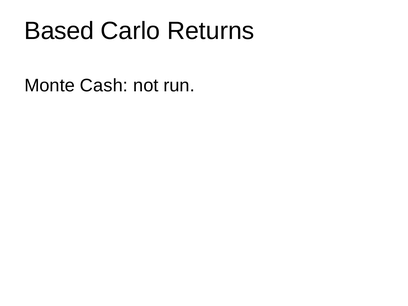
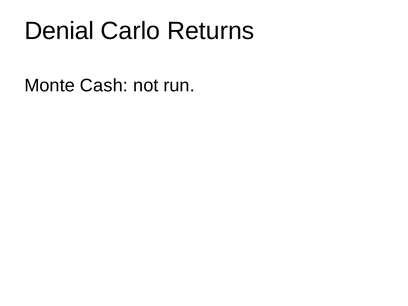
Based: Based -> Denial (59, 31)
